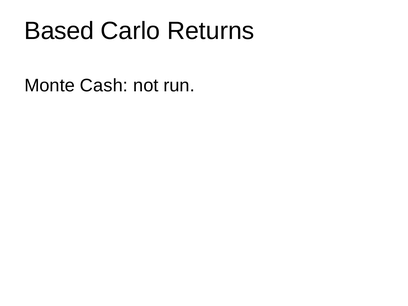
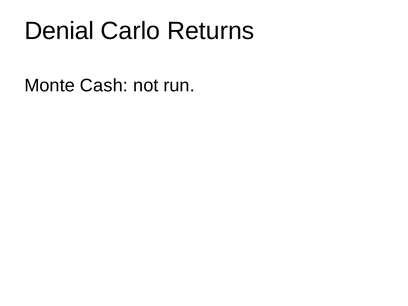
Based: Based -> Denial (59, 31)
